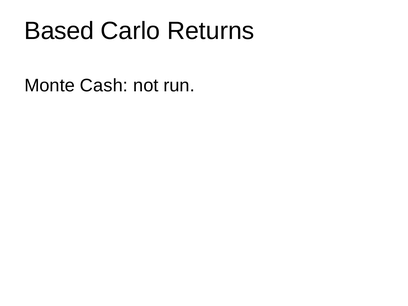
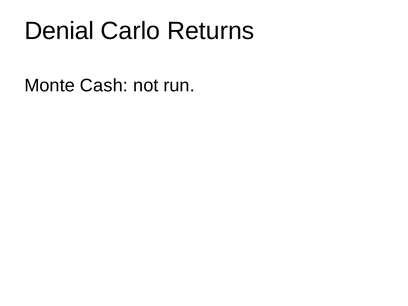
Based: Based -> Denial (59, 31)
